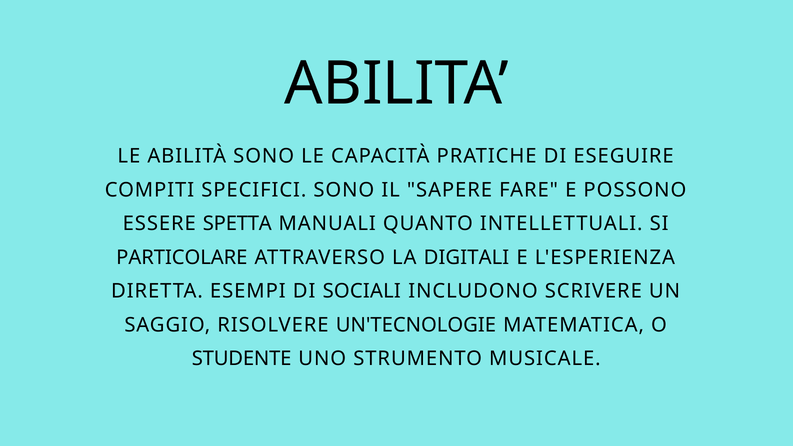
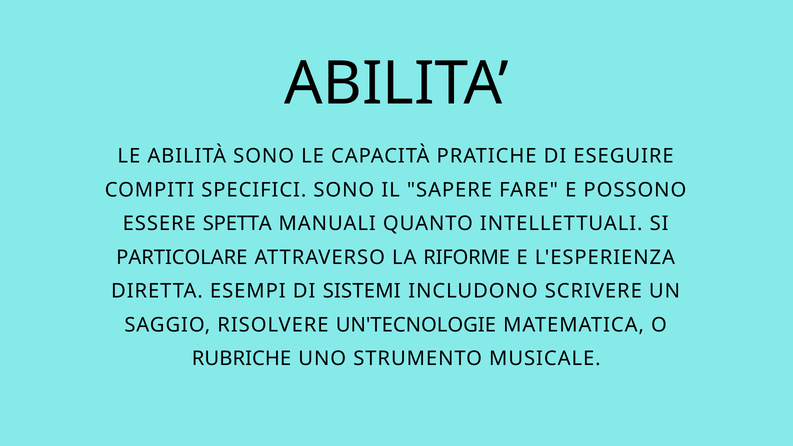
DIGITALI: DIGITALI -> RIFORME (467, 257)
SOCIALI: SOCIALI -> SISTEMI (362, 291)
STUDENTE: STUDENTE -> RUBRICHE (241, 359)
